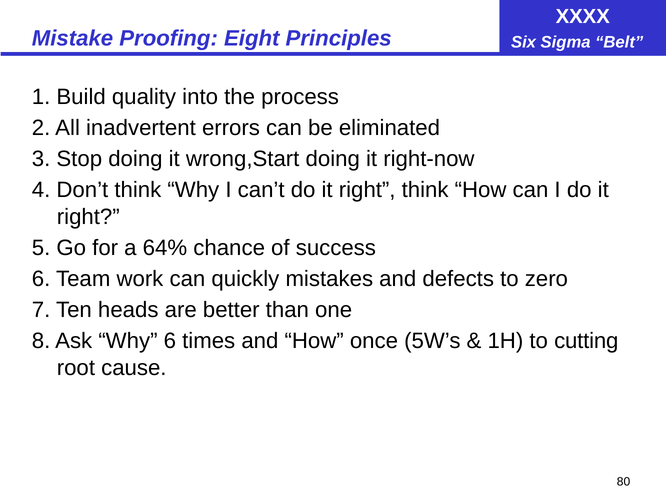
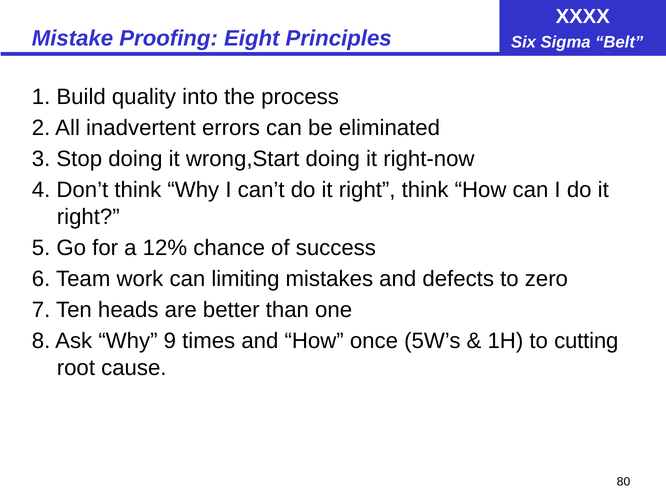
64%: 64% -> 12% (165, 248)
quickly: quickly -> limiting (245, 279)
Why 6: 6 -> 9 (170, 341)
